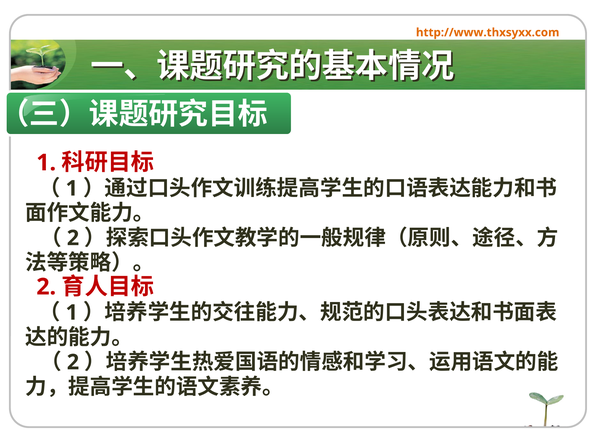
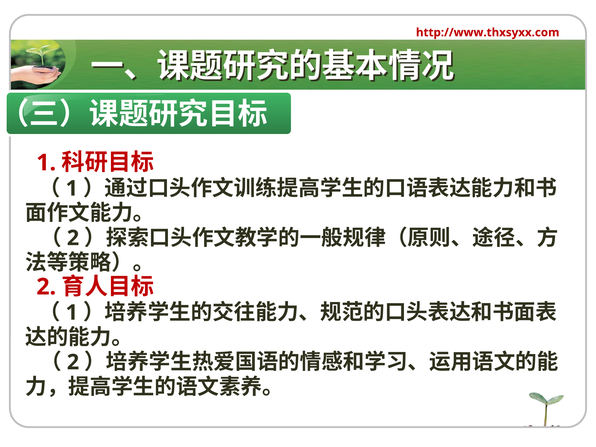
http://www.thxsyxx.com colour: orange -> red (488, 32)
